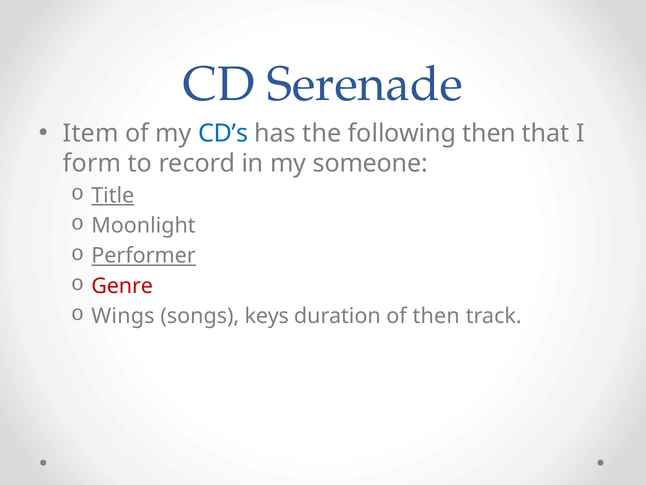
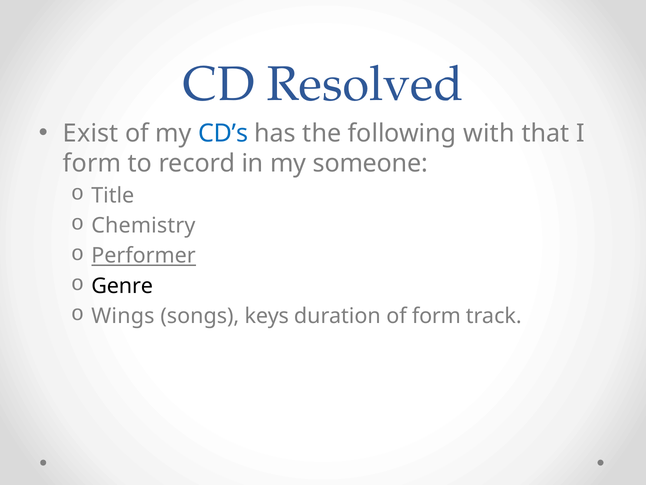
Serenade: Serenade -> Resolved (365, 84)
Item: Item -> Exist (91, 133)
following then: then -> with (489, 133)
Title underline: present -> none (113, 195)
Moonlight: Moonlight -> Chemistry (143, 225)
Genre colour: red -> black (122, 286)
of then: then -> form (436, 316)
